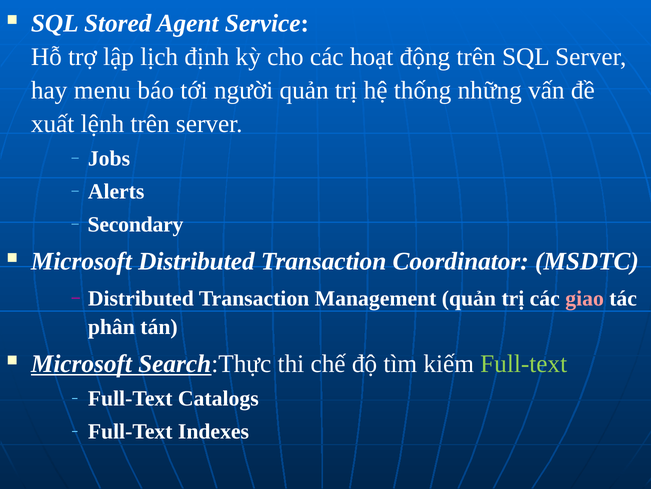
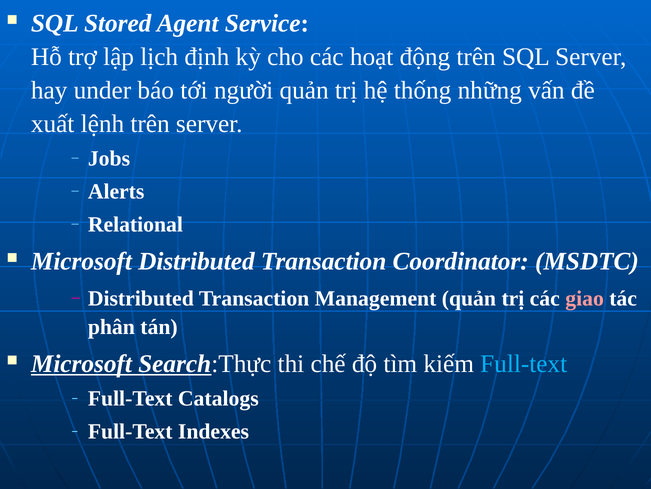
menu: menu -> under (102, 90)
Secondary: Secondary -> Relational (135, 224)
Full-text colour: light green -> light blue (524, 363)
